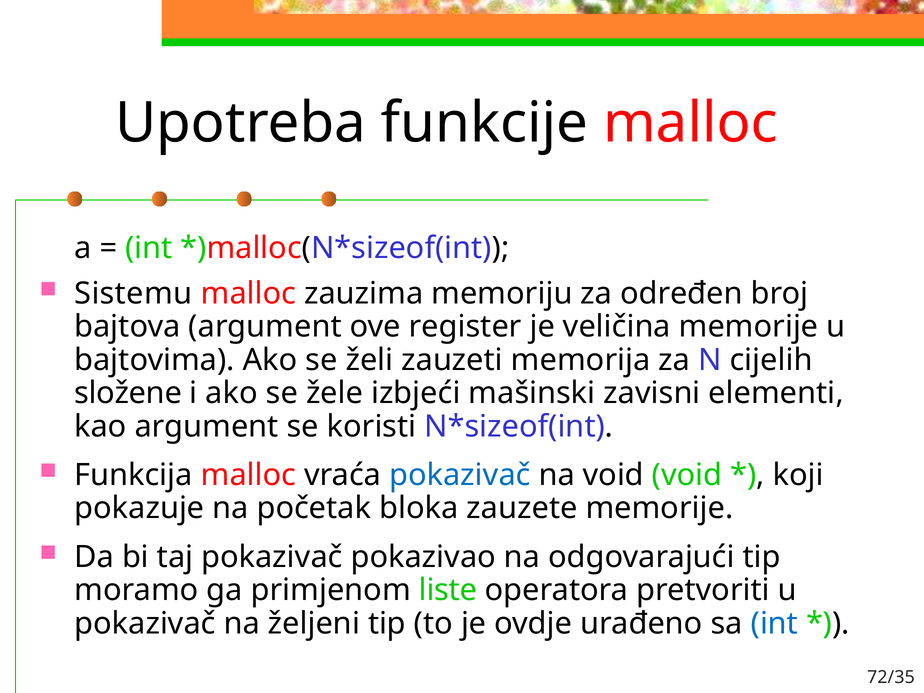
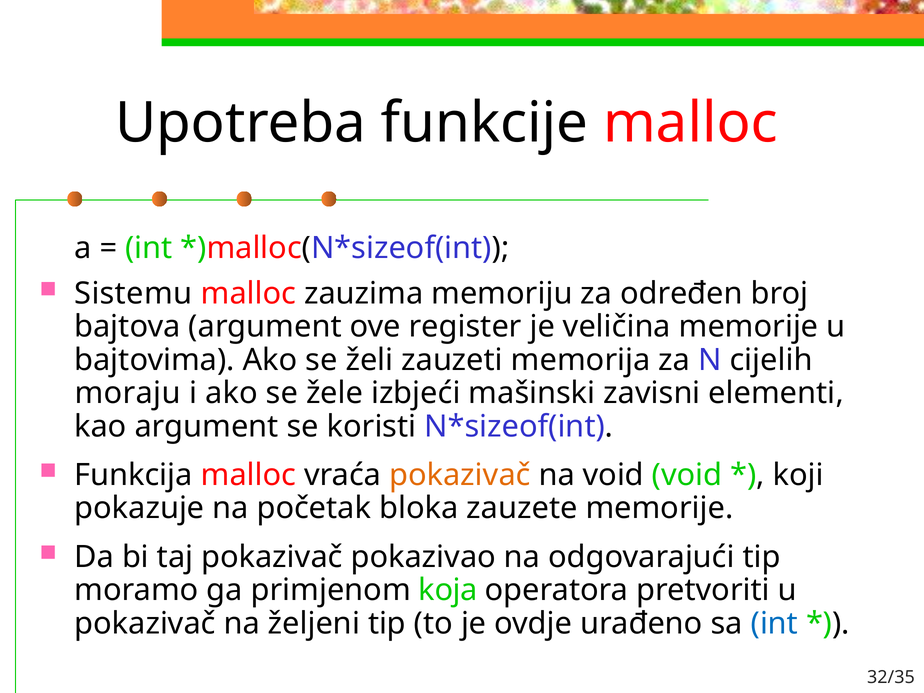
složene: složene -> moraju (128, 393)
pokazivač colour: blue -> orange (460, 475)
liste: liste -> koja (448, 590)
72/35: 72/35 -> 32/35 (891, 678)
